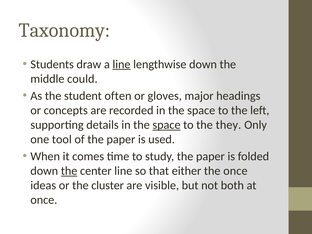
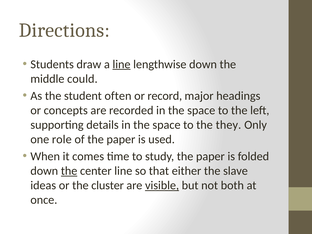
Taxonomy: Taxonomy -> Directions (64, 30)
gloves: gloves -> record (165, 96)
space underline: present -> none (167, 125)
tool: tool -> role (62, 139)
the once: once -> slave (235, 171)
visible underline: none -> present (162, 185)
